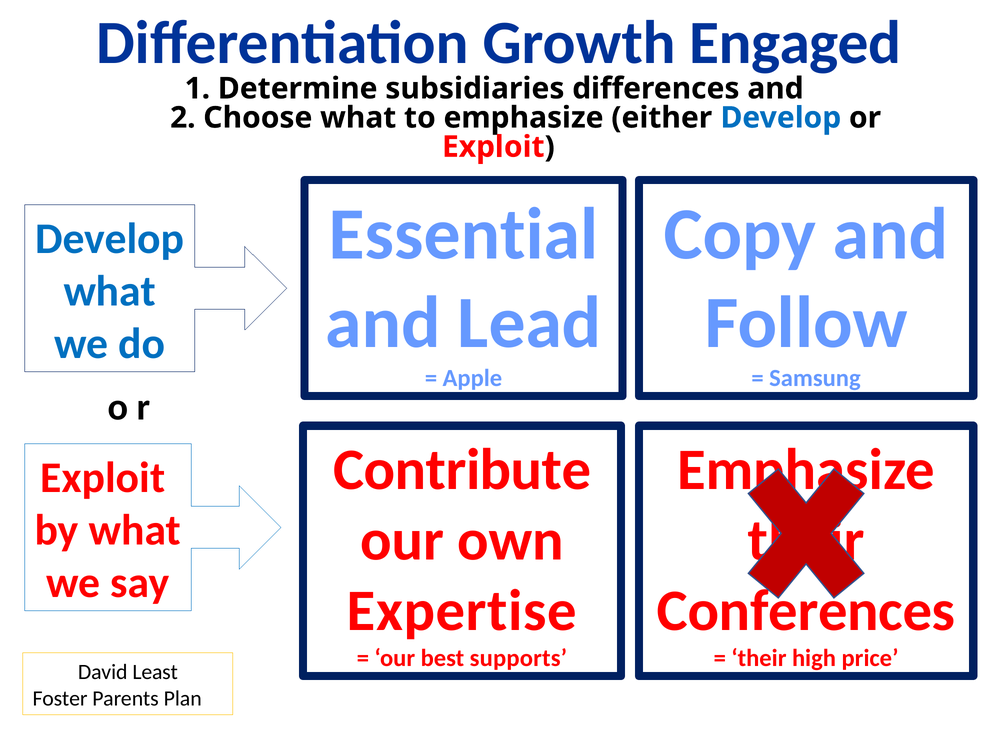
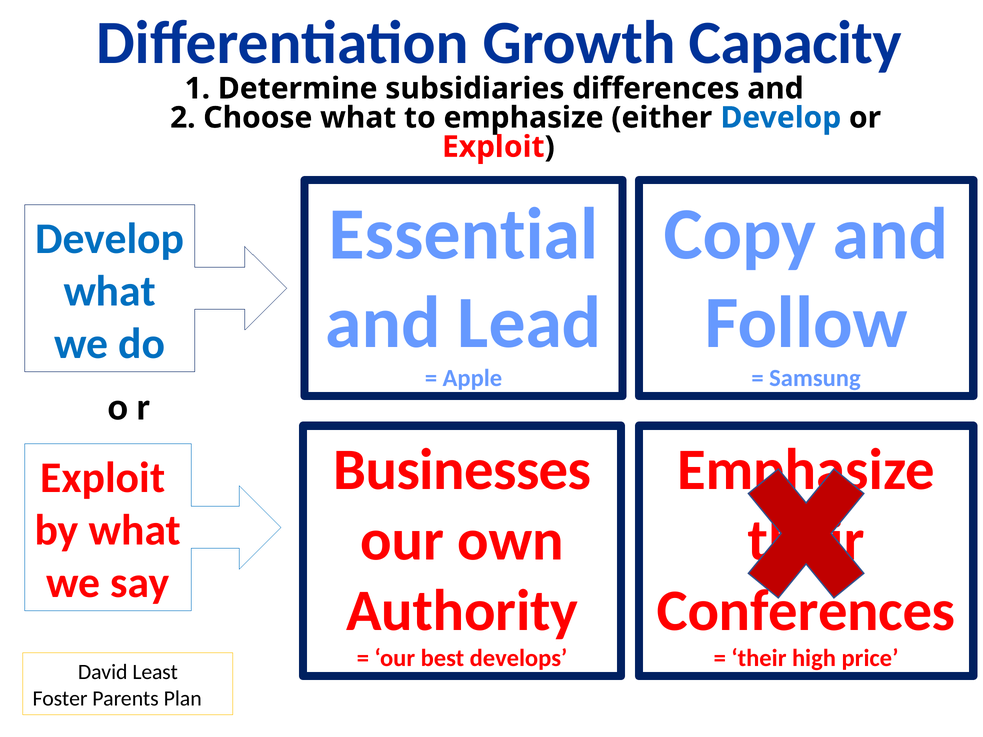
Engaged: Engaged -> Capacity (795, 43)
Contribute: Contribute -> Businesses (462, 470)
Expertise: Expertise -> Authority (462, 611)
supports: supports -> develops (518, 659)
